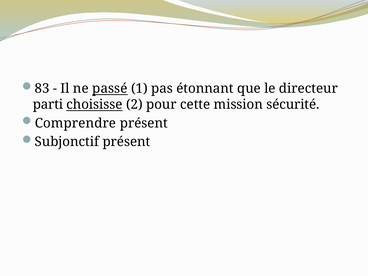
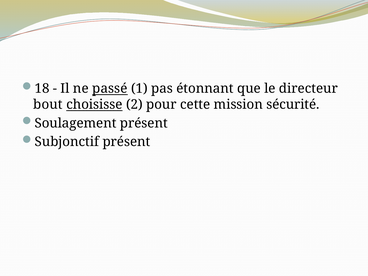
83: 83 -> 18 (42, 89)
parti: parti -> bout (48, 105)
Comprendre: Comprendre -> Soulagement (76, 123)
